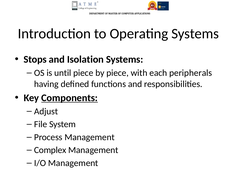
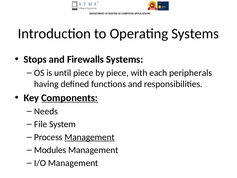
Isolation: Isolation -> Firewalls (85, 59)
Adjust: Adjust -> Needs (46, 111)
Management underline: none -> present (90, 137)
Complex: Complex -> Modules (50, 150)
